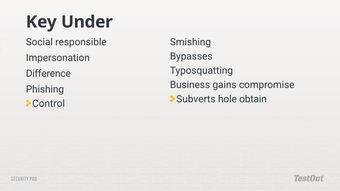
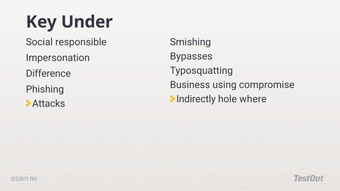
gains: gains -> using (225, 85)
Subverts: Subverts -> Indirectly (196, 99)
obtain: obtain -> where (253, 99)
Control: Control -> Attacks (49, 104)
